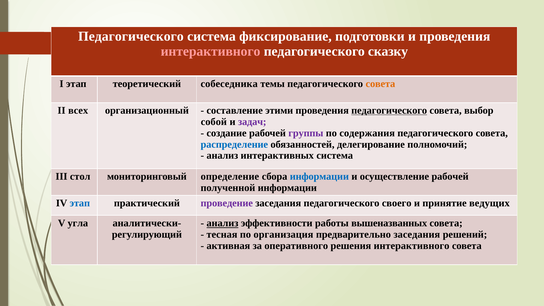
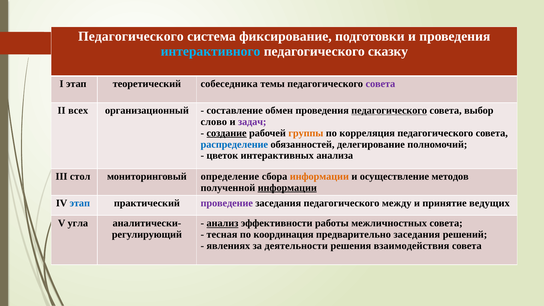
интерактивного colour: pink -> light blue (211, 51)
совета colour: orange -> purple (380, 84)
этими: этими -> обмен (279, 110)
собой: собой -> слово (214, 122)
создание underline: none -> present (227, 133)
группы colour: purple -> orange (306, 133)
содержания: содержания -> корреляция (367, 133)
анализ: анализ -> цветок (222, 156)
интерактивных система: система -> анализа (335, 156)
информации colour: blue -> orange (319, 176)
осуществление рабочей: рабочей -> методов (450, 176)
информации underline: none -> present (287, 188)
своего: своего -> между (397, 203)
вышеназванных: вышеназванных -> межличностных (389, 223)
организация: организация -> координация (284, 234)
активная: активная -> явлениях (228, 246)
оперативного: оперативного -> деятельности (296, 246)
решения интерактивного: интерактивного -> взаимодействия (412, 246)
